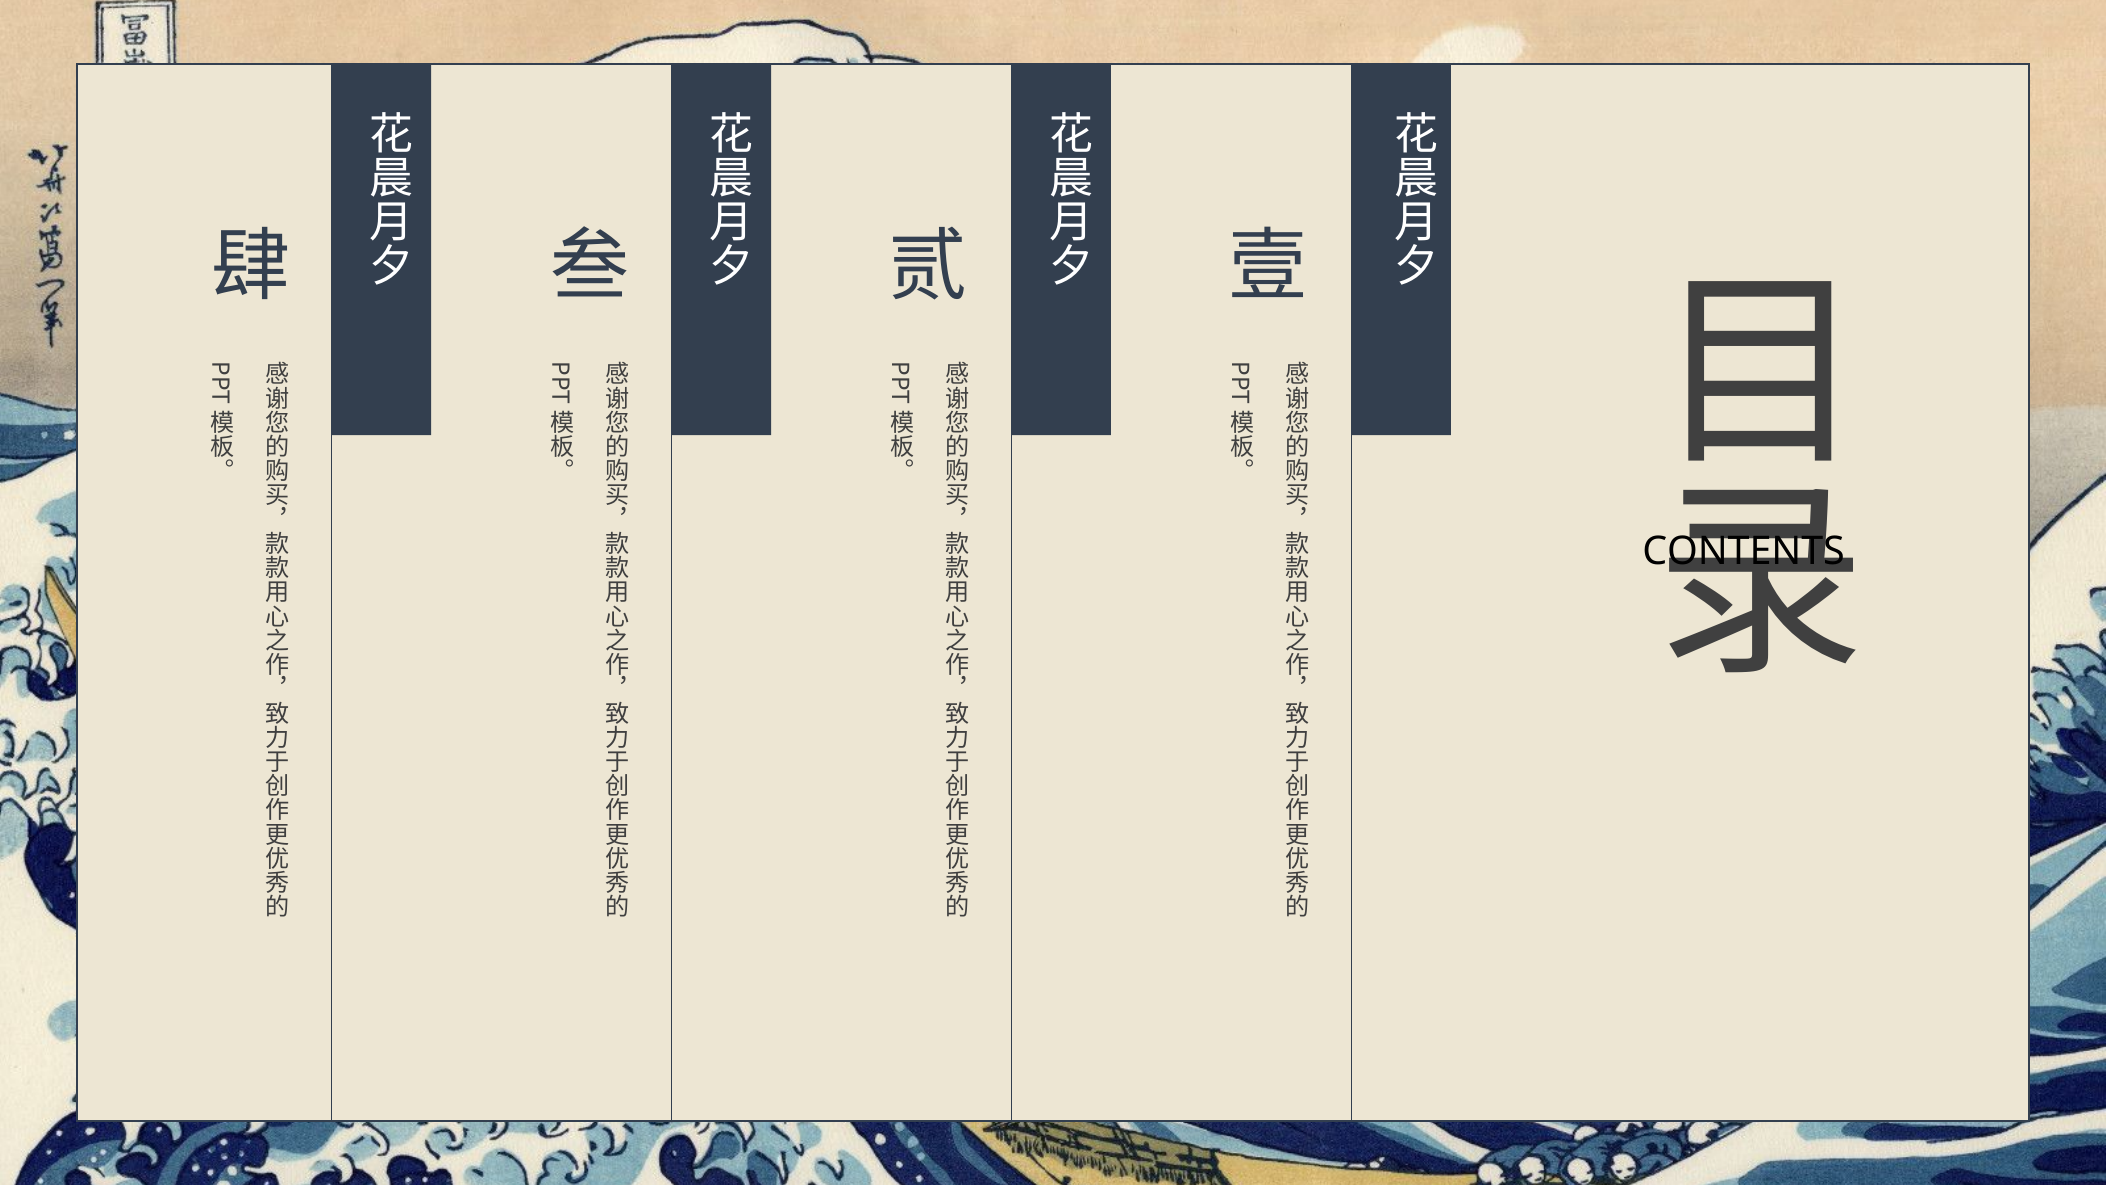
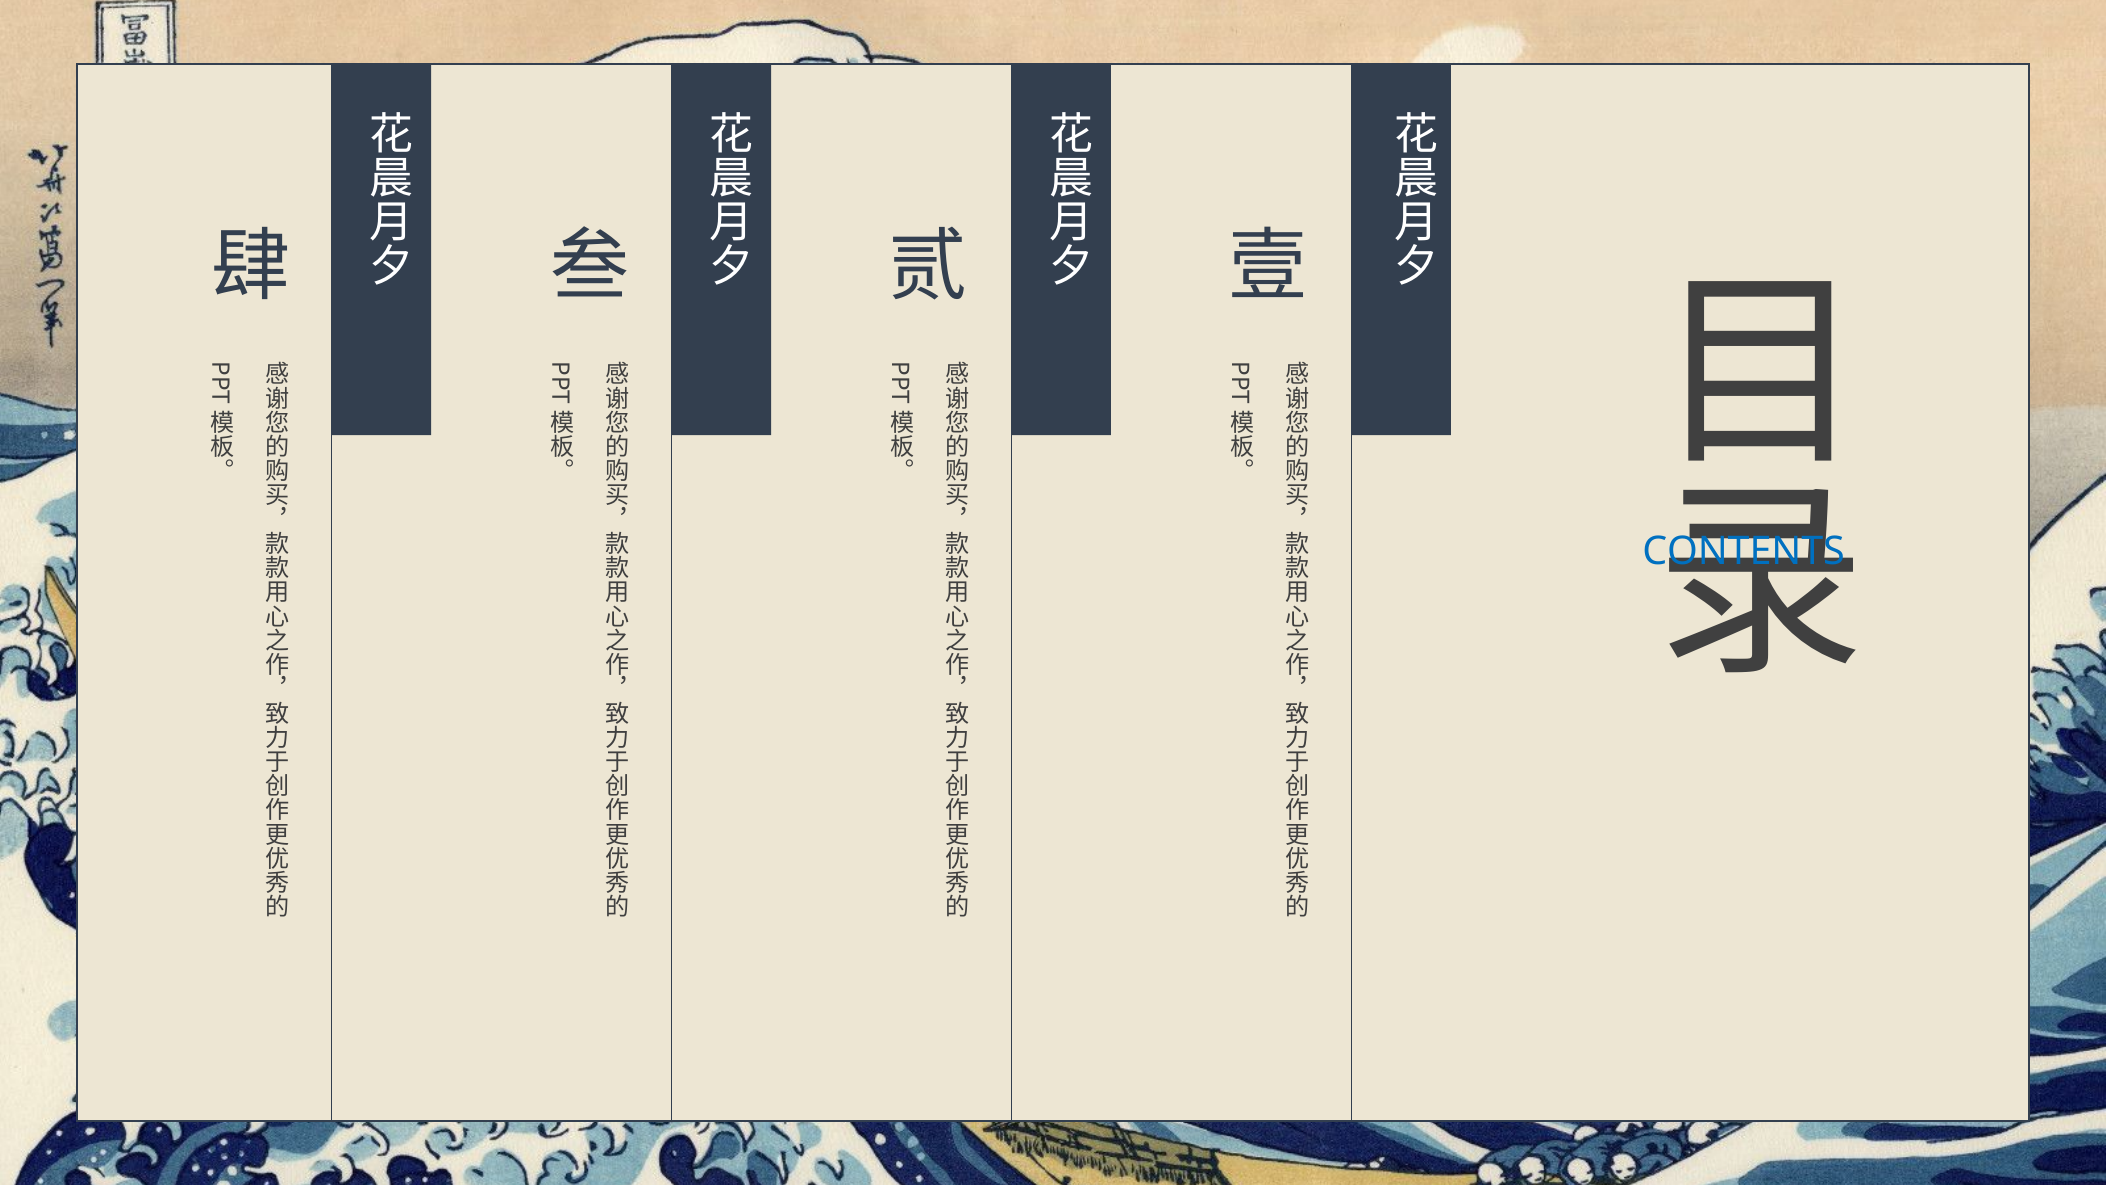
CONTENTS colour: black -> blue (1744, 551)
